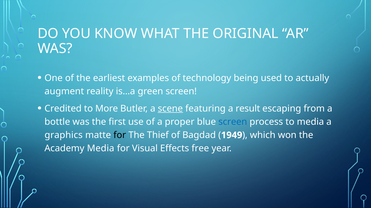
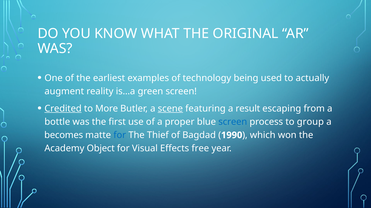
Credited underline: none -> present (63, 109)
to media: media -> group (310, 122)
graphics: graphics -> becomes (64, 136)
for colour: black -> blue (120, 136)
1949: 1949 -> 1990 (232, 136)
Academy Media: Media -> Object (101, 149)
